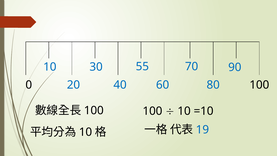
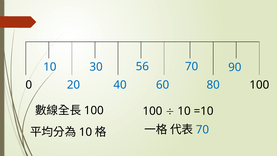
55: 55 -> 56 (142, 66)
19: 19 -> 70 (202, 129)
